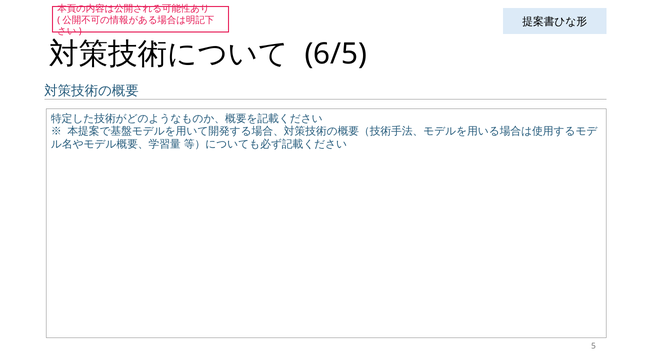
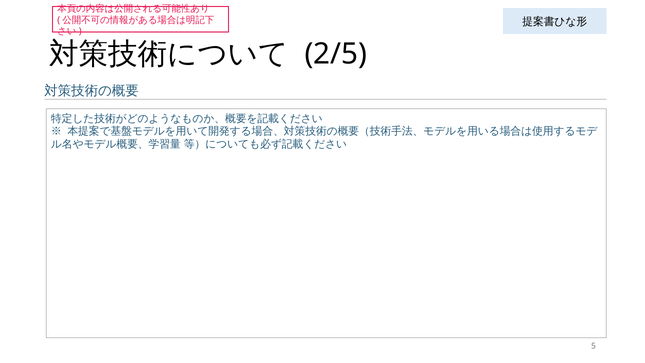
6/5: 6/5 -> 2/5 (336, 54)
